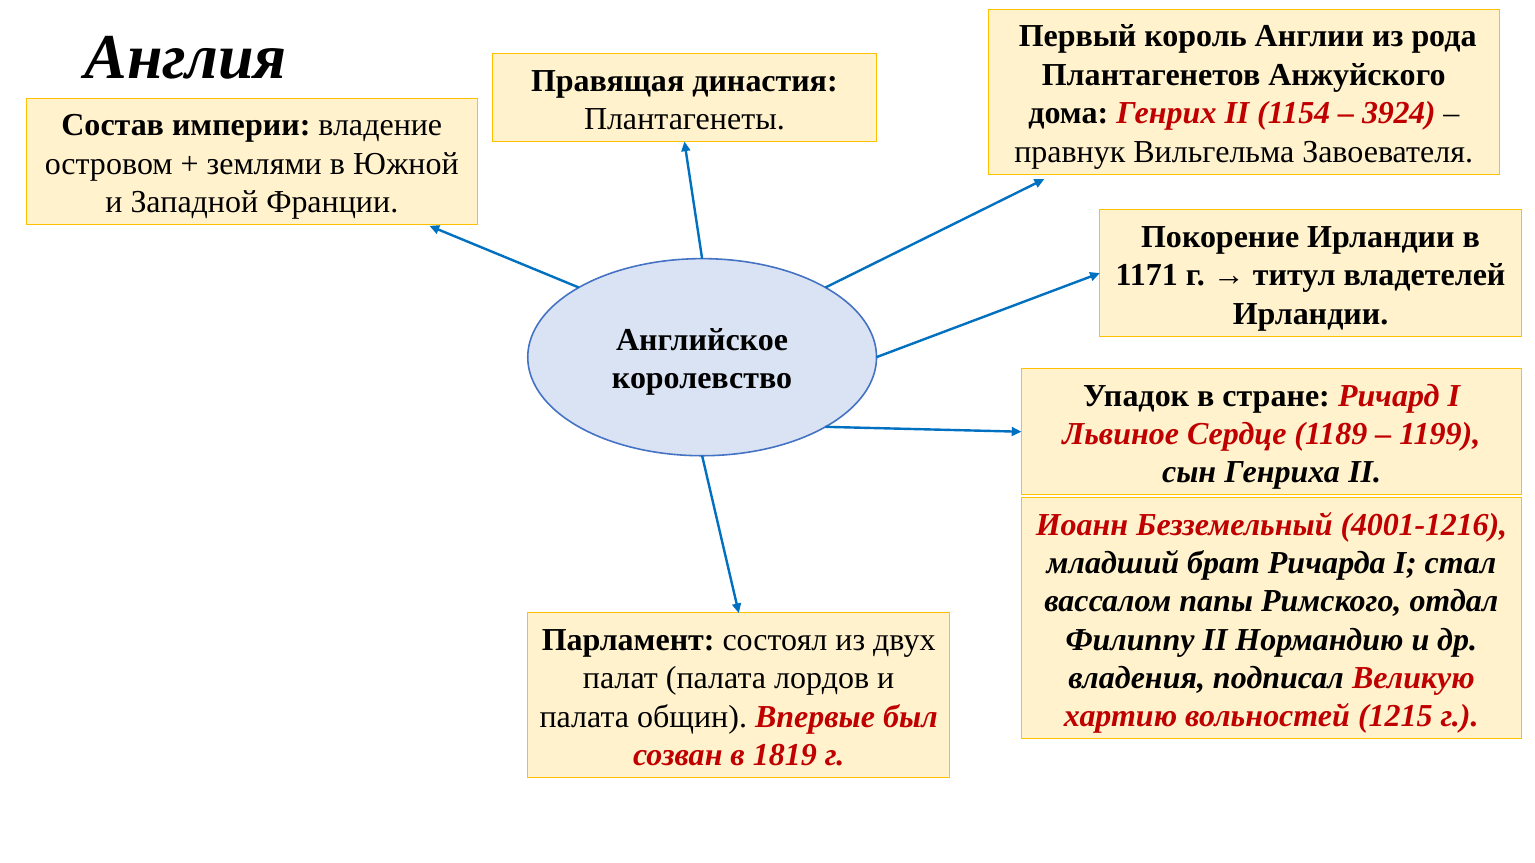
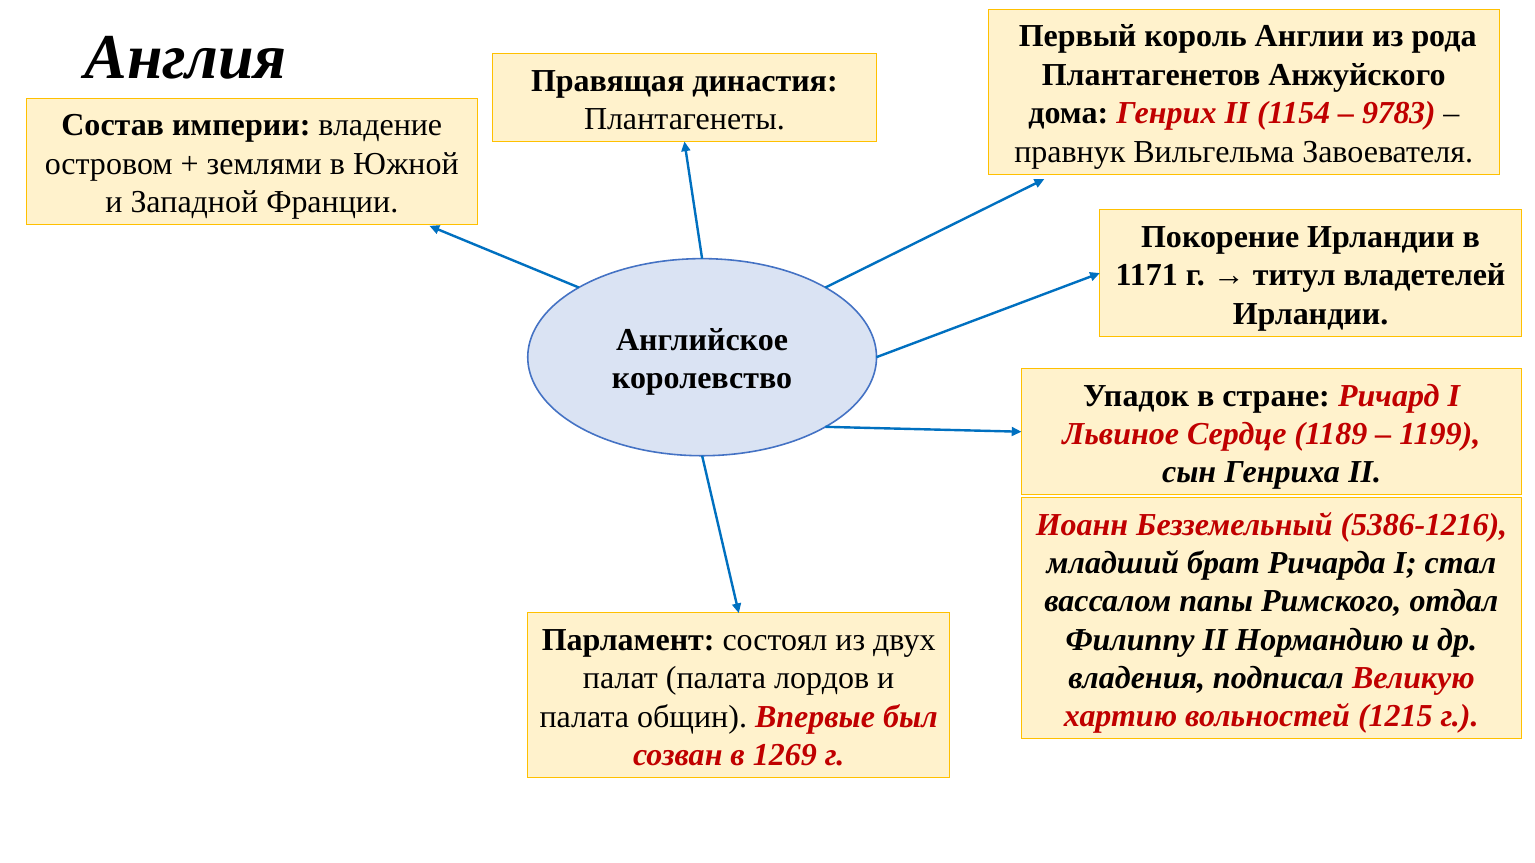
3924: 3924 -> 9783 (1399, 113)
4001-1216: 4001-1216 -> 5386-1216 (1424, 525)
1819: 1819 -> 1269 (785, 755)
